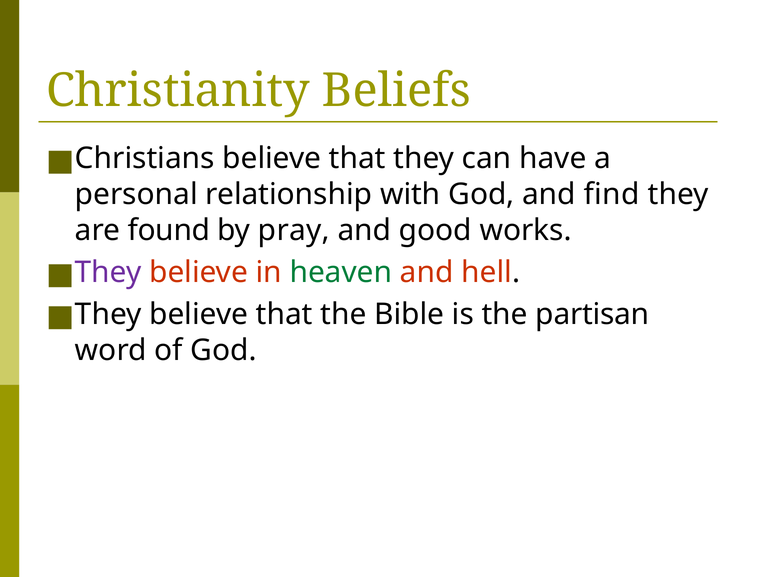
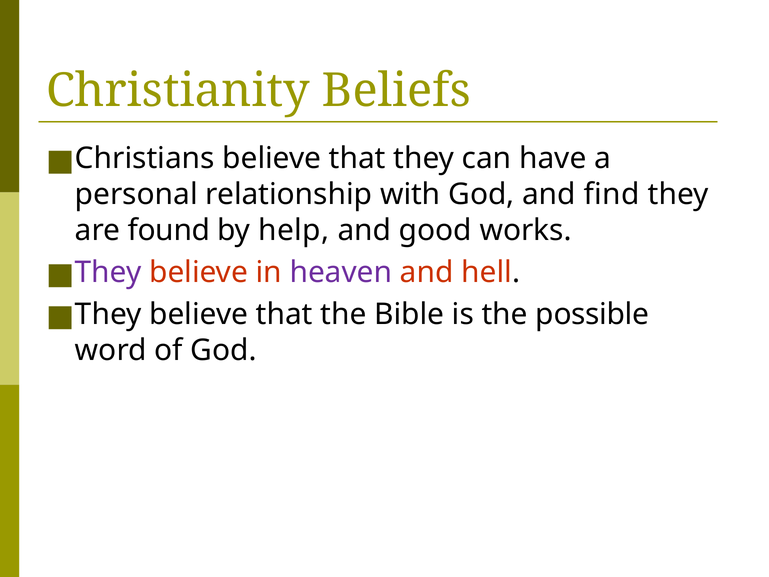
pray: pray -> help (294, 230)
heaven colour: green -> purple (341, 272)
partisan: partisan -> possible (592, 314)
